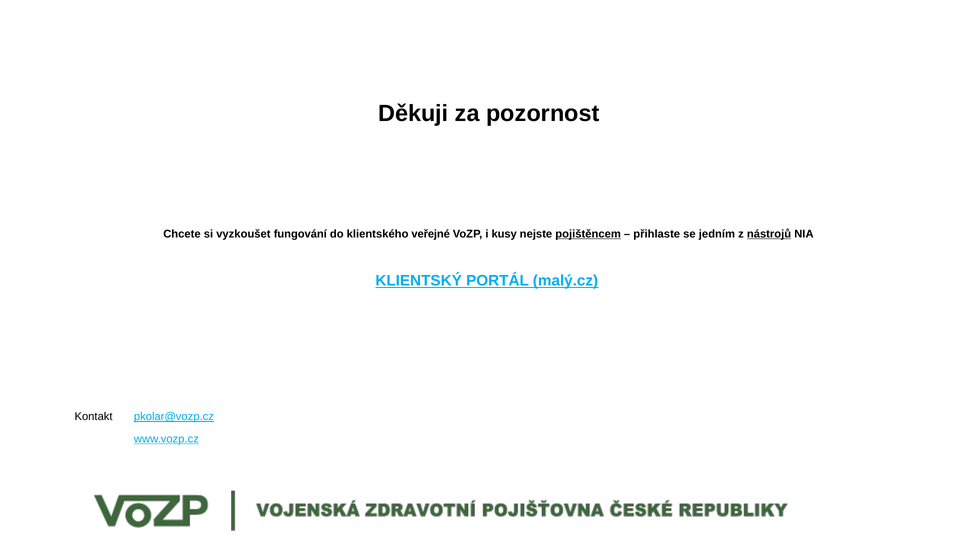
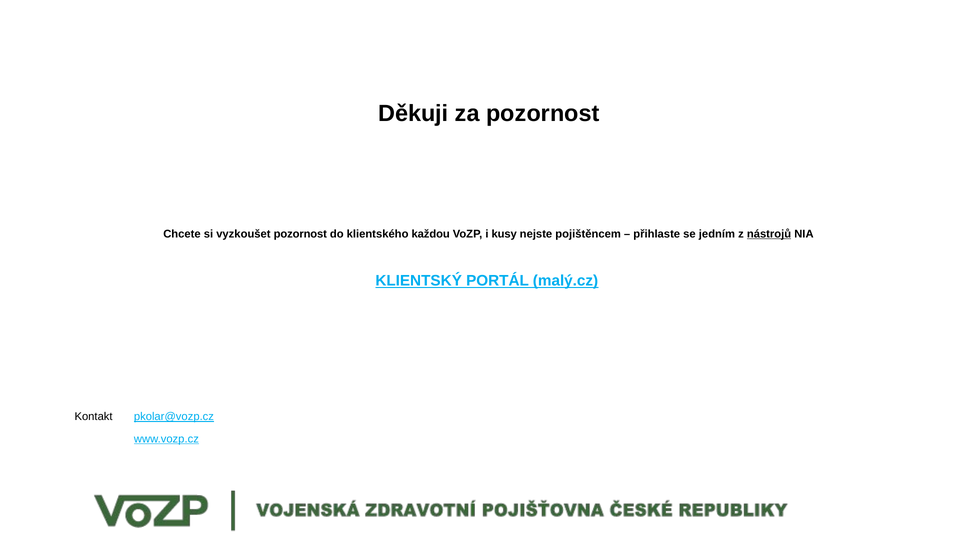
vyzkoušet fungování: fungování -> pozornost (300, 234)
veřejné: veřejné -> každou (431, 234)
pojištěncem underline: present -> none (588, 234)
